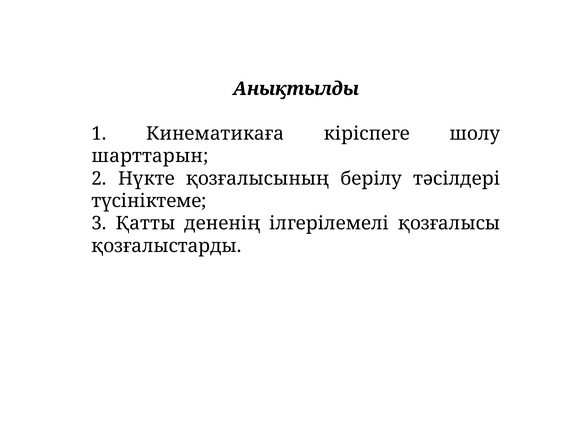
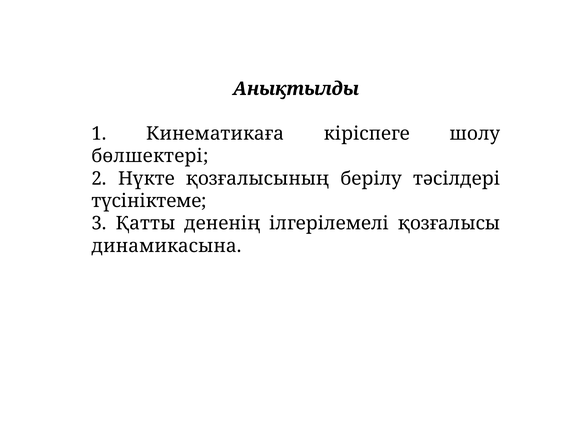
шарттарын: шарттарын -> бөлшектері (150, 156)
қозғалыстарды: қозғалыстарды -> динамикасына (167, 246)
